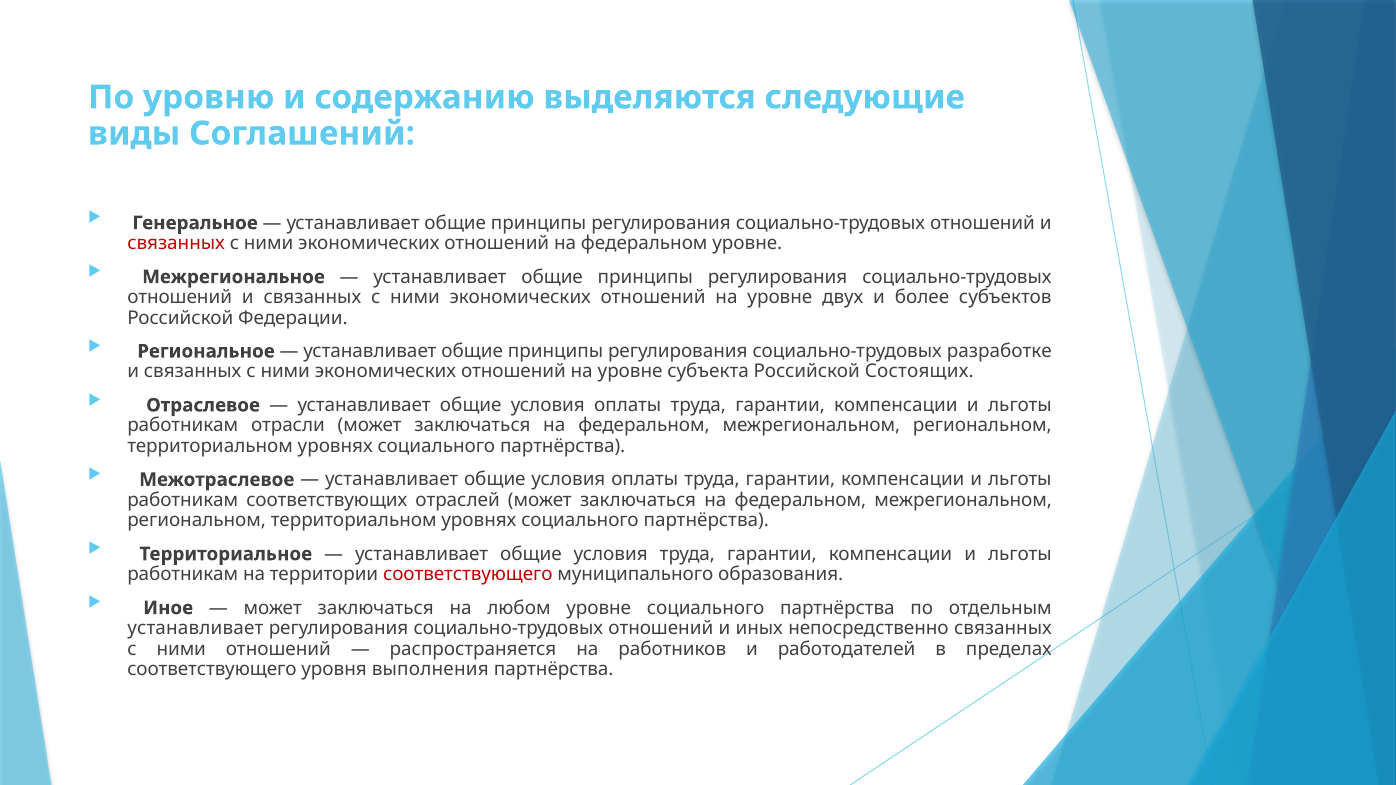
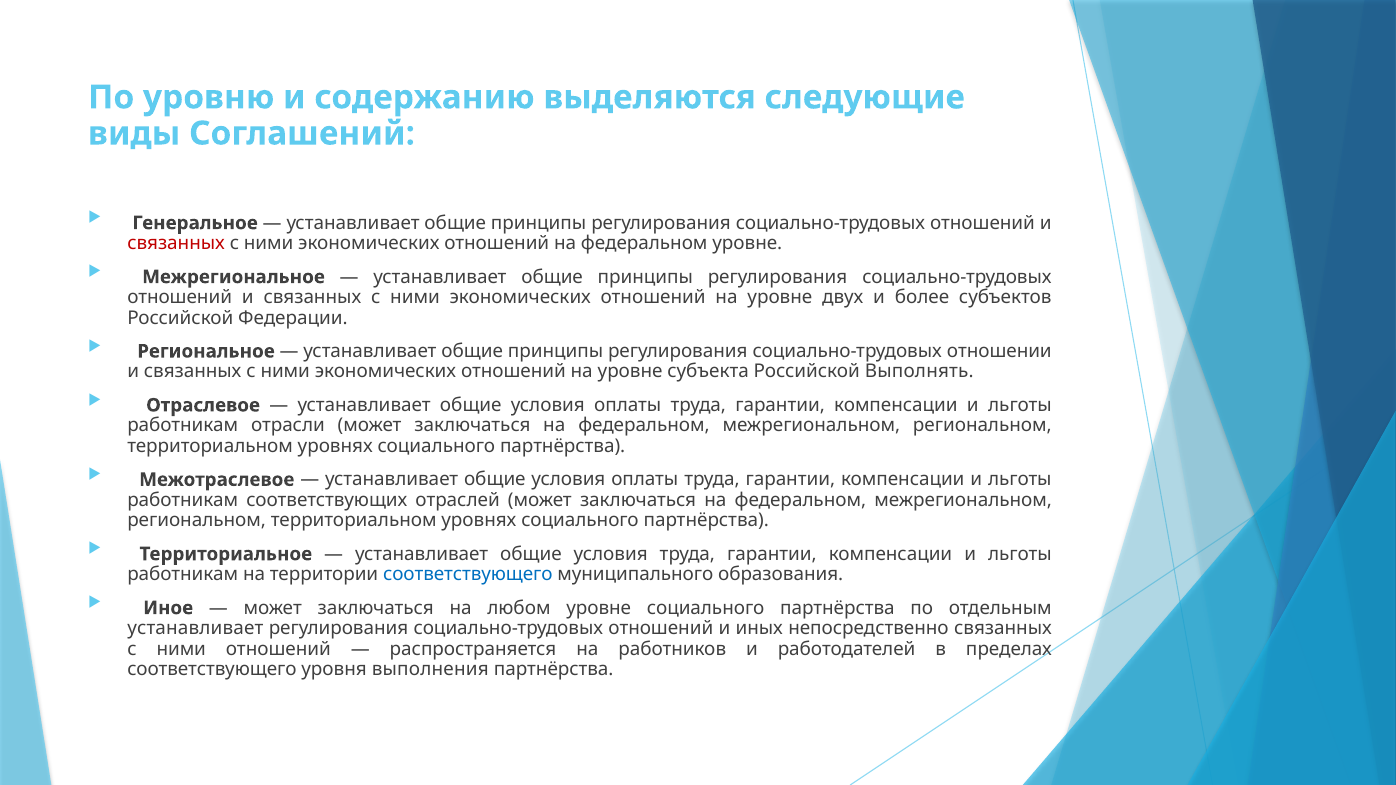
разработке: разработке -> отношении (999, 351)
Состоящих: Состоящих -> Выполнять (919, 372)
соответствующего colour: red -> blue (468, 575)
